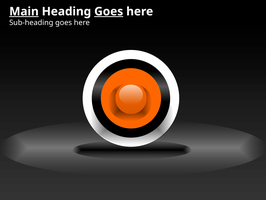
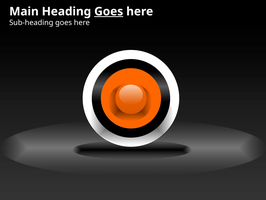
Main underline: present -> none (24, 11)
